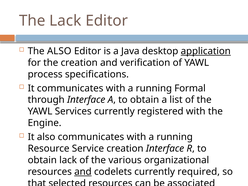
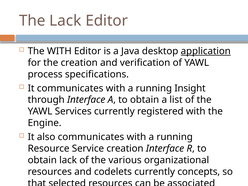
The ALSO: ALSO -> WITH (59, 51)
Formal: Formal -> Insight (190, 88)
and underline: present -> none (83, 172)
required: required -> concepts (199, 172)
